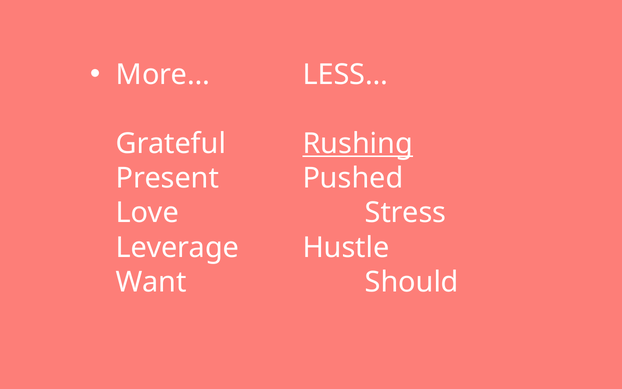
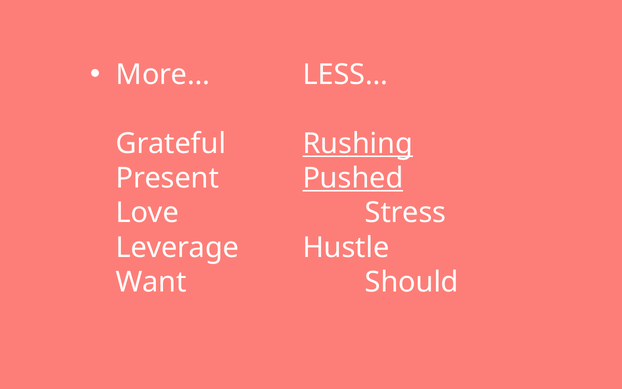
Pushed underline: none -> present (353, 178)
